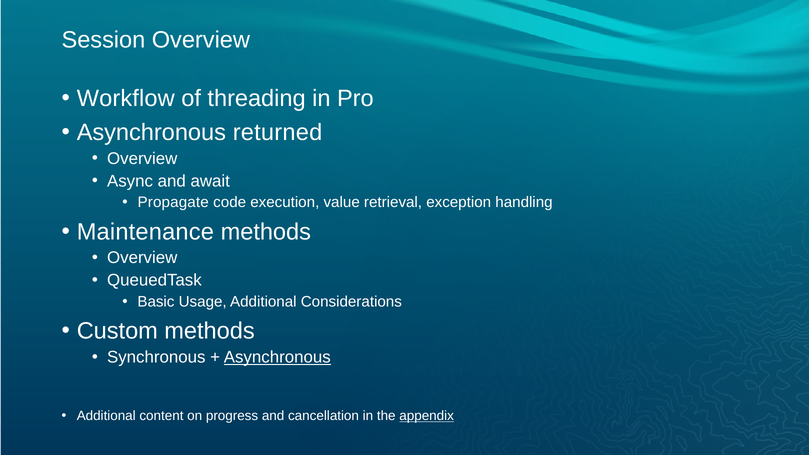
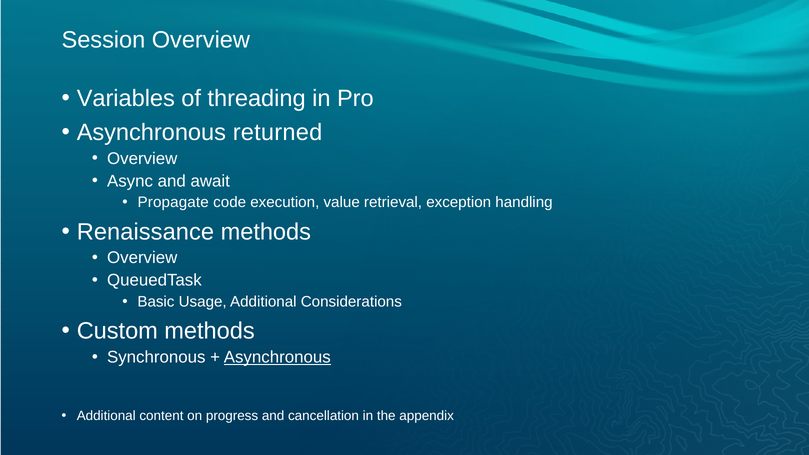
Workflow: Workflow -> Variables (126, 99)
Maintenance: Maintenance -> Renaissance (145, 232)
appendix underline: present -> none (427, 416)
